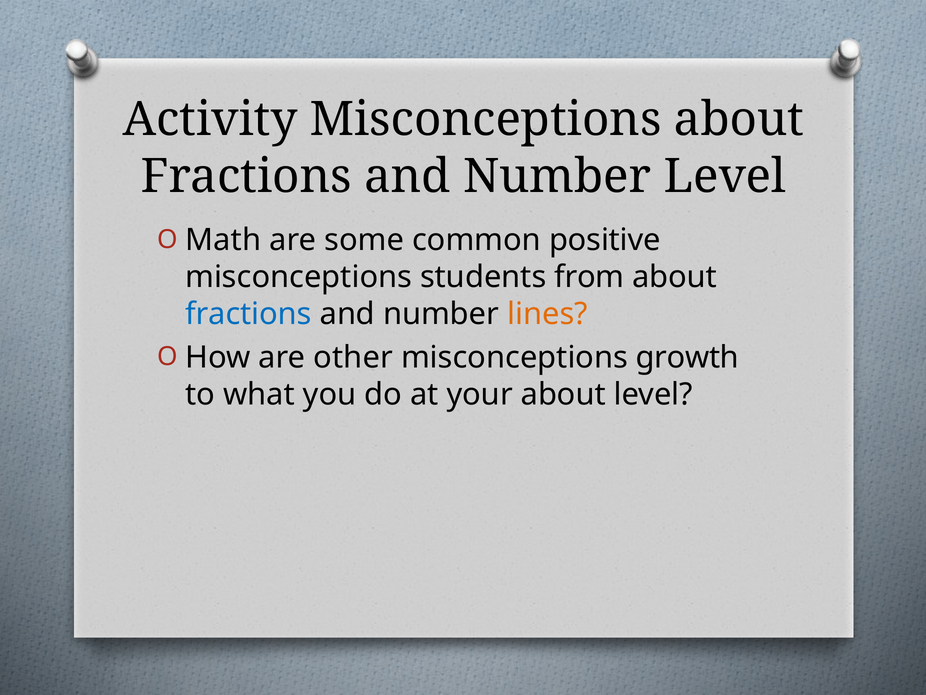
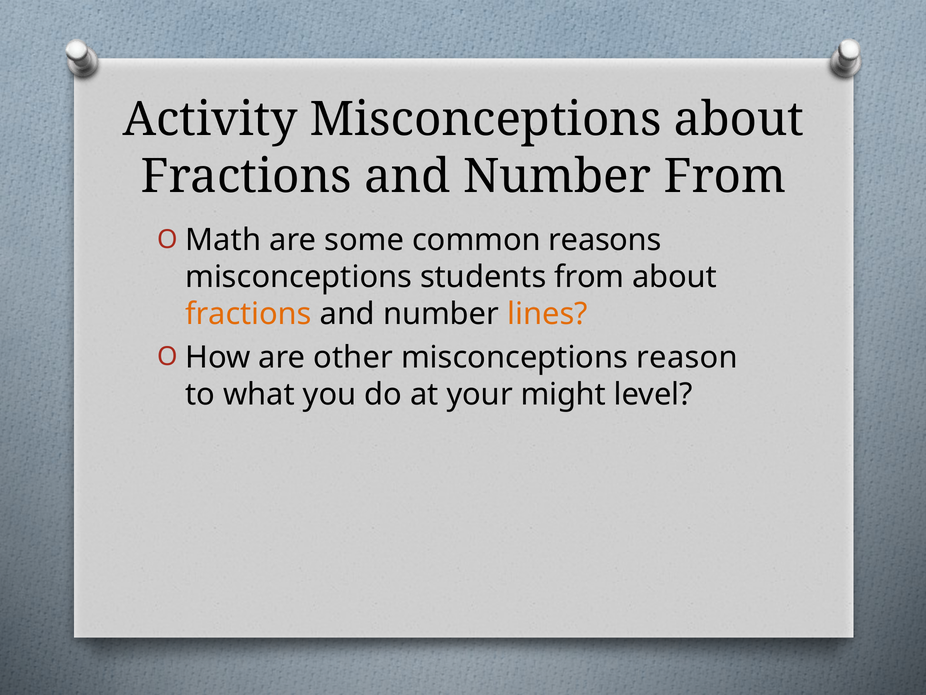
Number Level: Level -> From (725, 176)
positive: positive -> reasons (605, 240)
fractions colour: blue -> orange (248, 314)
growth: growth -> reason (687, 357)
your about: about -> might (563, 394)
